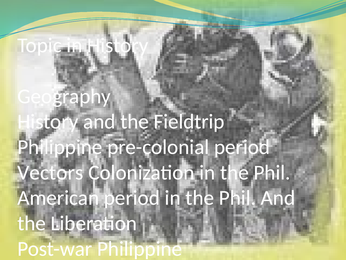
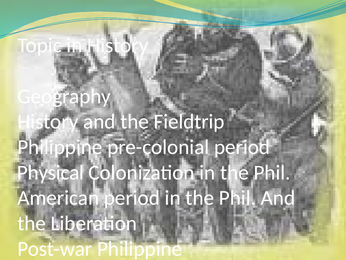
Vectors: Vectors -> Physical (51, 172)
